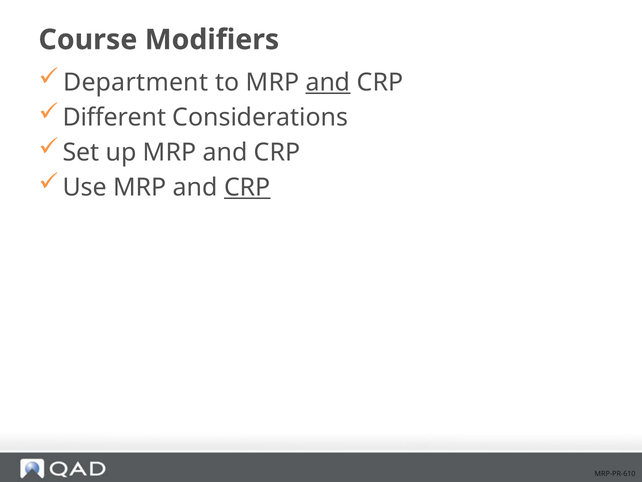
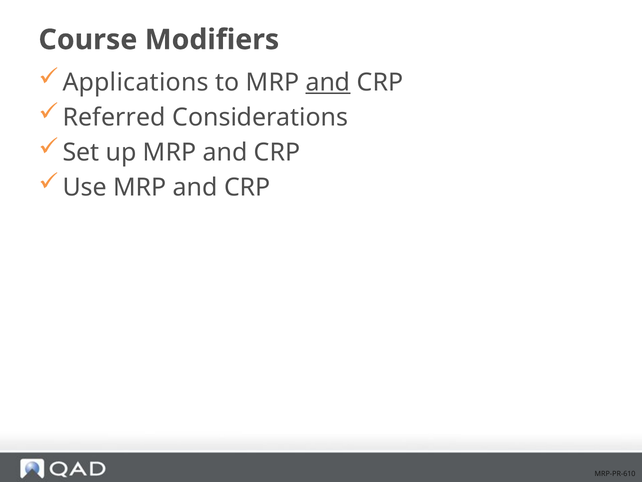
Department: Department -> Applications (136, 83)
Different: Different -> Referred (114, 118)
CRP underline: present -> none (247, 187)
